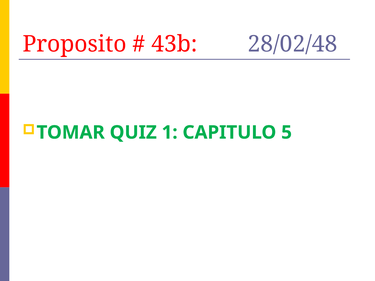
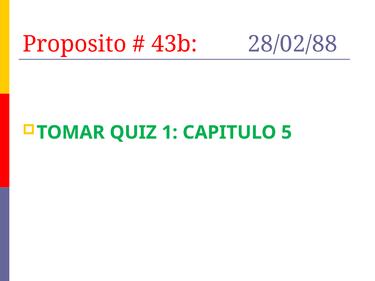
28/02/48: 28/02/48 -> 28/02/88 (293, 44)
